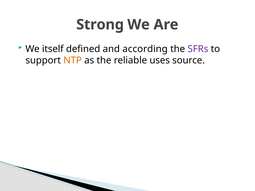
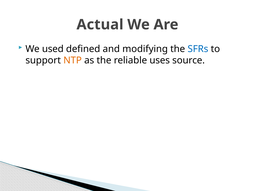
Strong: Strong -> Actual (100, 25)
itself: itself -> used (53, 49)
according: according -> modifying (145, 49)
SFRs colour: purple -> blue (198, 49)
